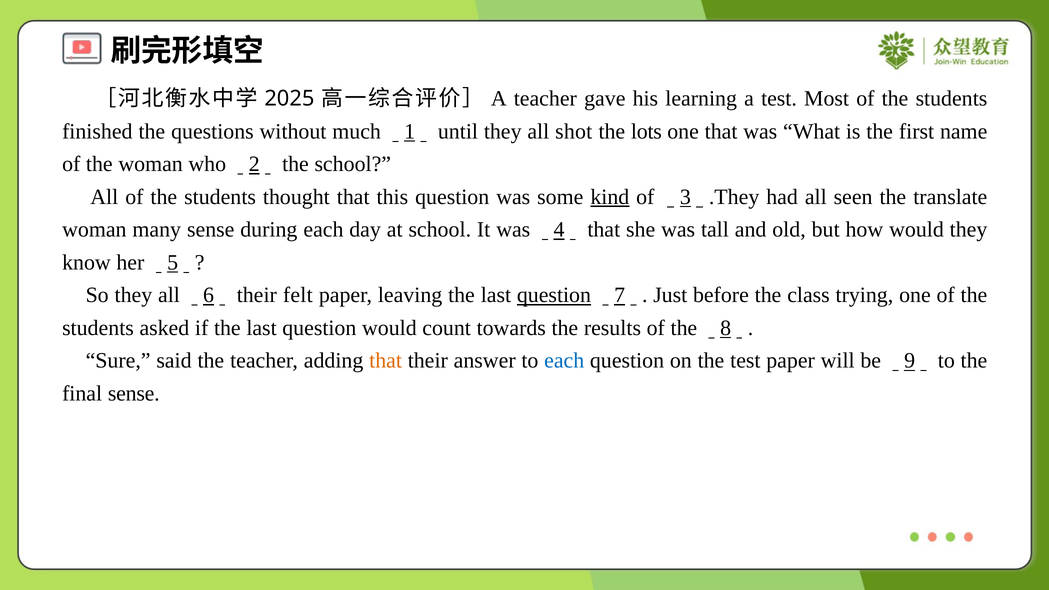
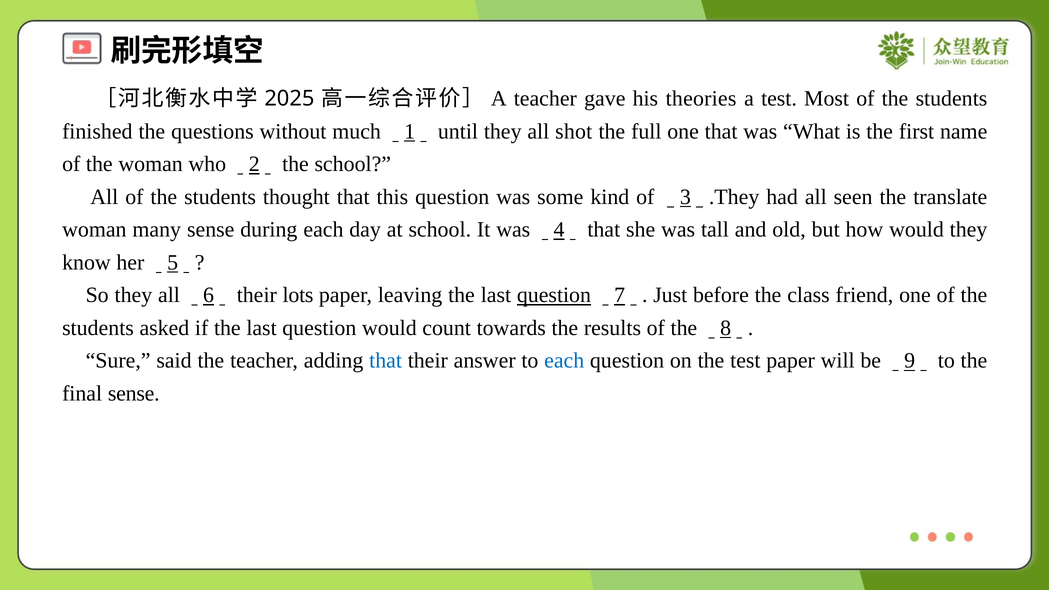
learning: learning -> theories (701, 99)
lots: lots -> full (646, 131)
kind underline: present -> none (610, 197)
felt: felt -> lots (298, 295)
trying: trying -> friend (864, 295)
that colour: orange -> blue (386, 361)
